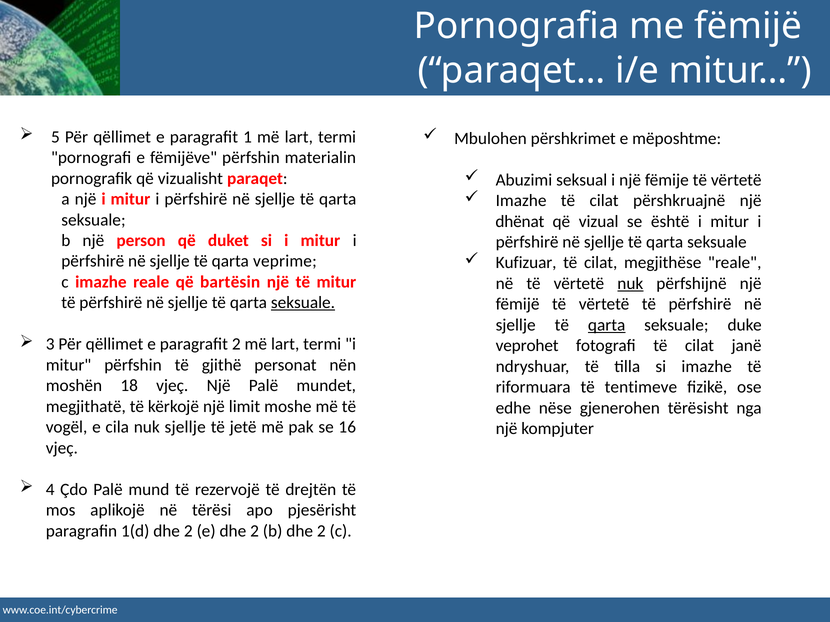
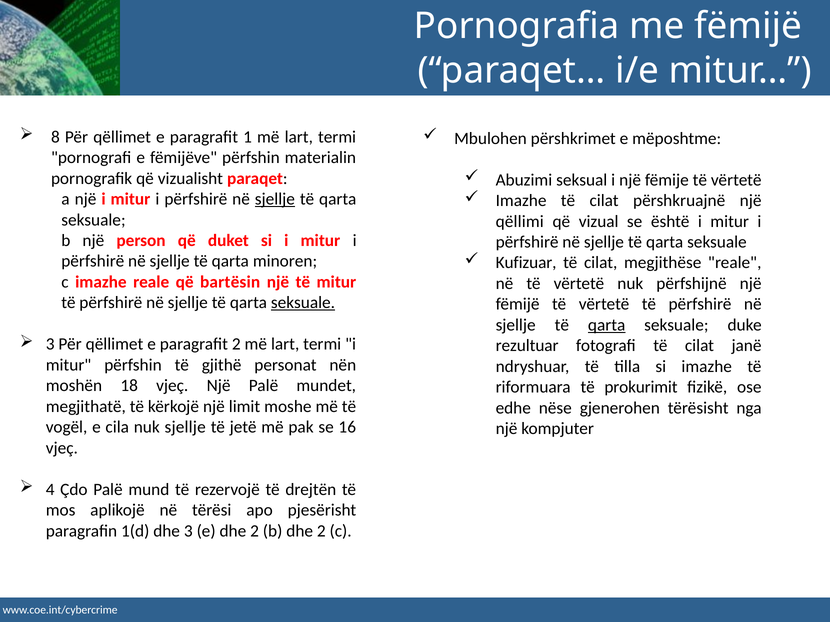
5: 5 -> 8 (55, 137)
sjellje underline: none -> present (275, 199)
dhënat: dhënat -> qëllimi (520, 222)
veprime: veprime -> minoren (285, 261)
nuk underline: present -> none (630, 284)
veprohet: veprohet -> rezultuar (527, 346)
tentimeve: tentimeve -> prokurimit (641, 388)
1(d dhe 2: 2 -> 3 (188, 531)
